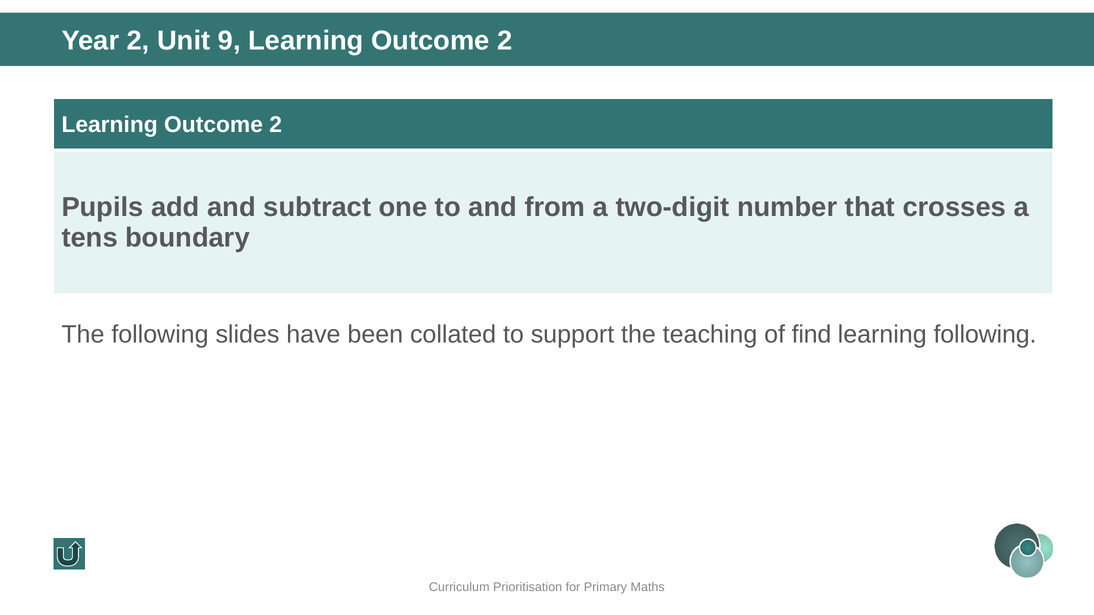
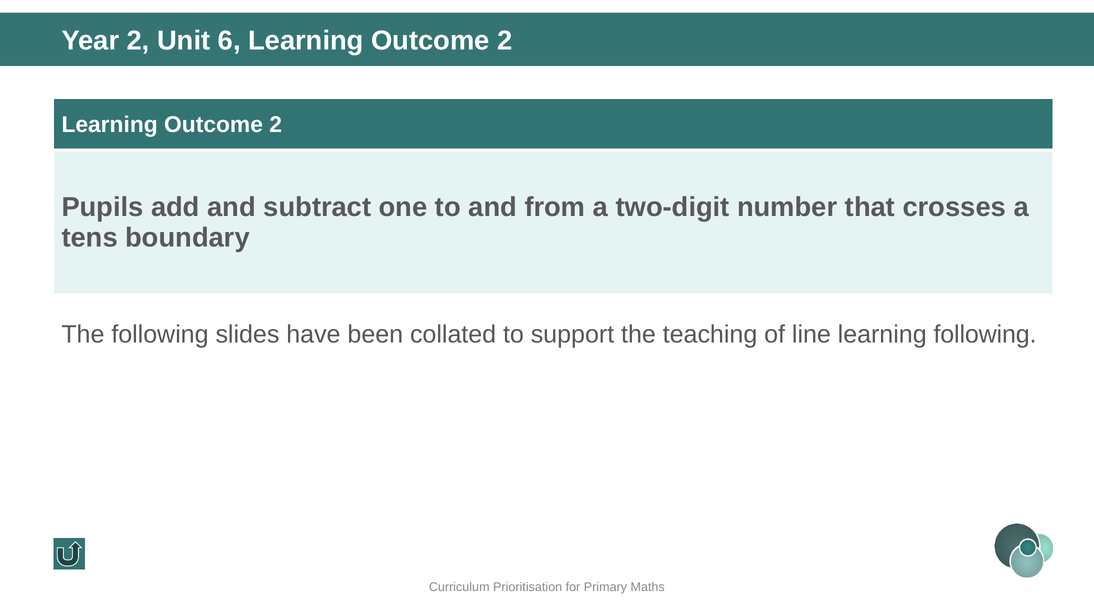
9: 9 -> 6 (229, 41)
find: find -> line (811, 335)
